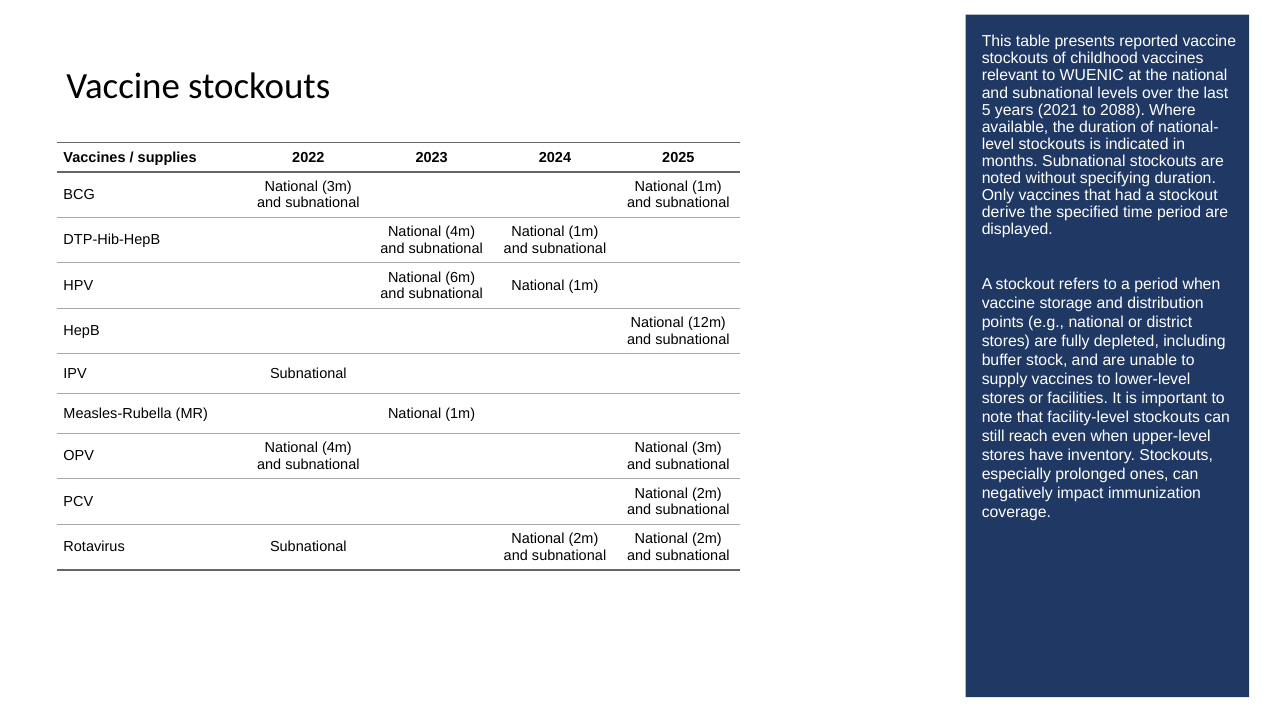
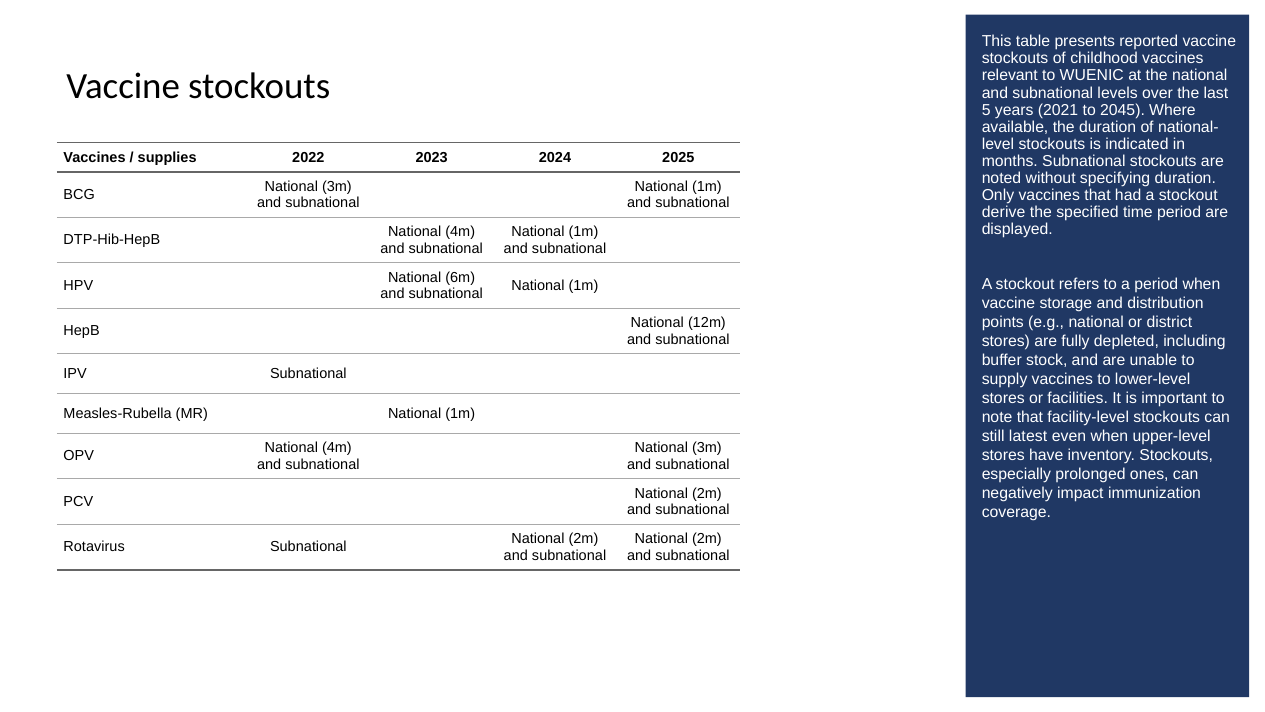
2088: 2088 -> 2045 (1123, 110)
reach: reach -> latest (1028, 436)
